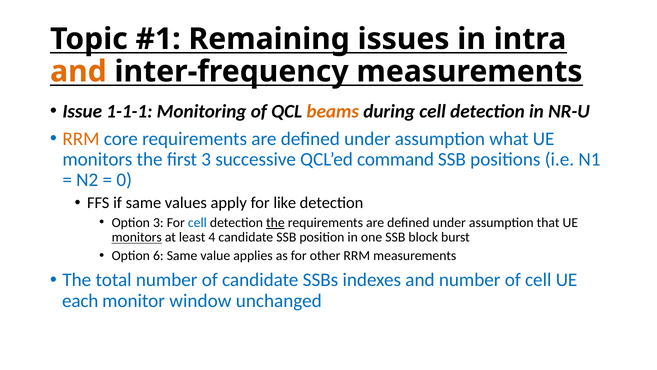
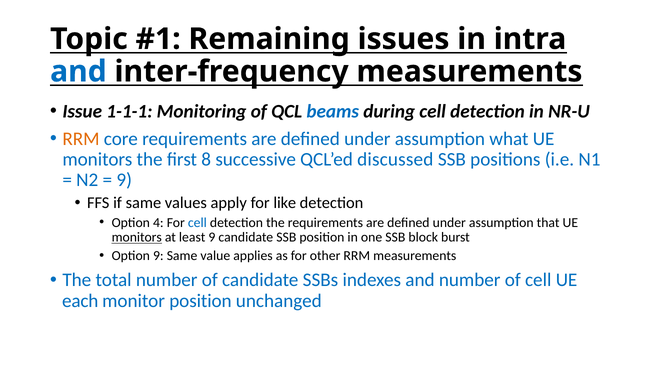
and colour: orange -> blue (78, 71)
beams colour: orange -> blue (333, 111)
first 3: 3 -> 8 (206, 159)
command: command -> discussed (395, 159)
0: 0 -> 9 (124, 180)
Option 3: 3 -> 4 (158, 222)
the underline: present -> none (275, 222)
least 4: 4 -> 9 (212, 237)
Option 6: 6 -> 9 (158, 255)
monitor window: window -> position (200, 300)
